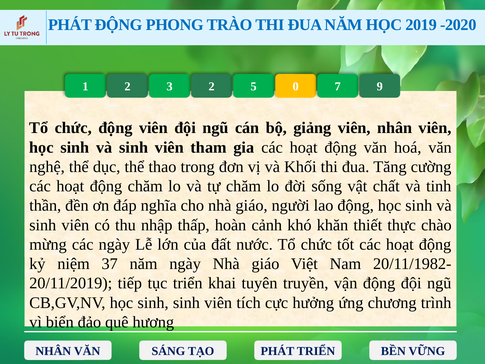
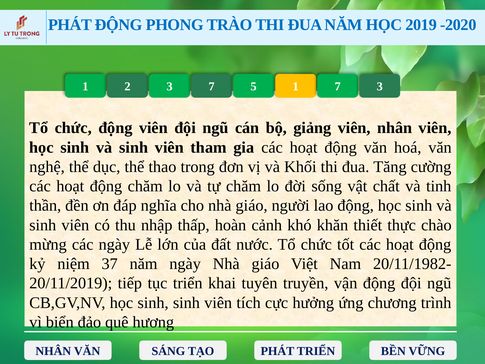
3 2: 2 -> 7 (212, 87)
5 0: 0 -> 1 (296, 87)
7 9: 9 -> 3 (380, 87)
